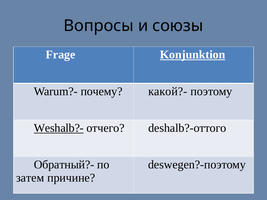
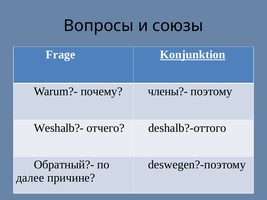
какой?-: какой?- -> члены?- (168, 91)
Weshalb?- underline: present -> none (59, 128)
затем: затем -> далее (30, 178)
